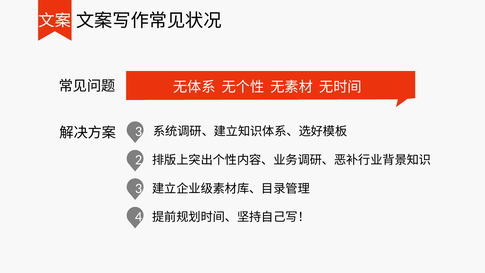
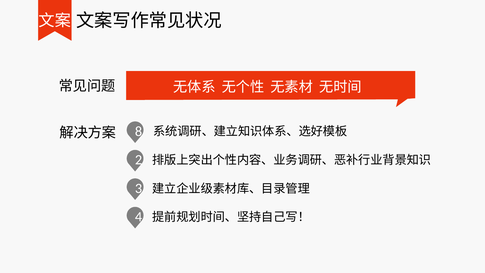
3: 3 -> 8 (139, 131)
